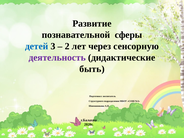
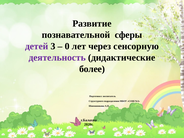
детей colour: blue -> purple (37, 46)
2: 2 -> 0 (67, 46)
быть: быть -> более (92, 69)
